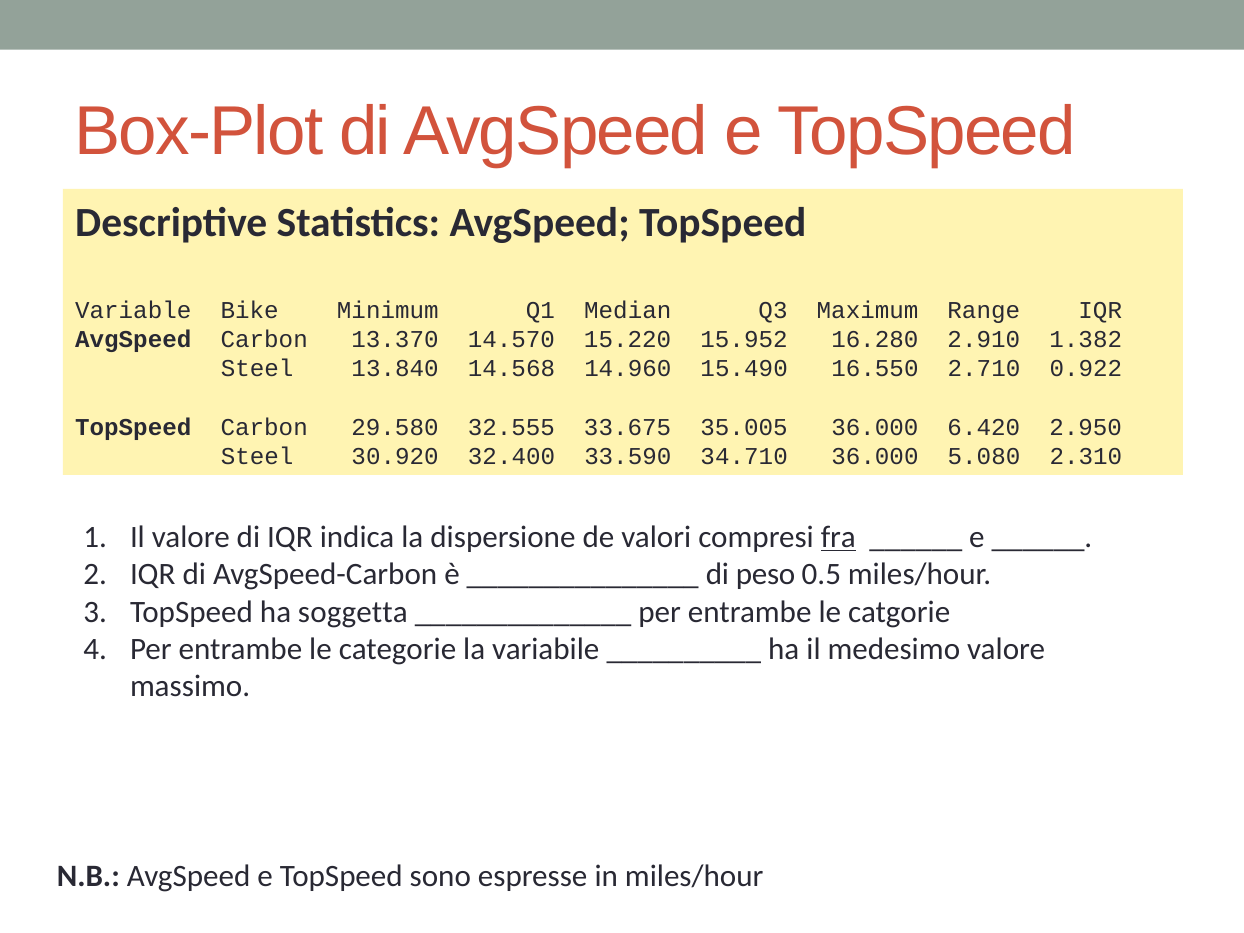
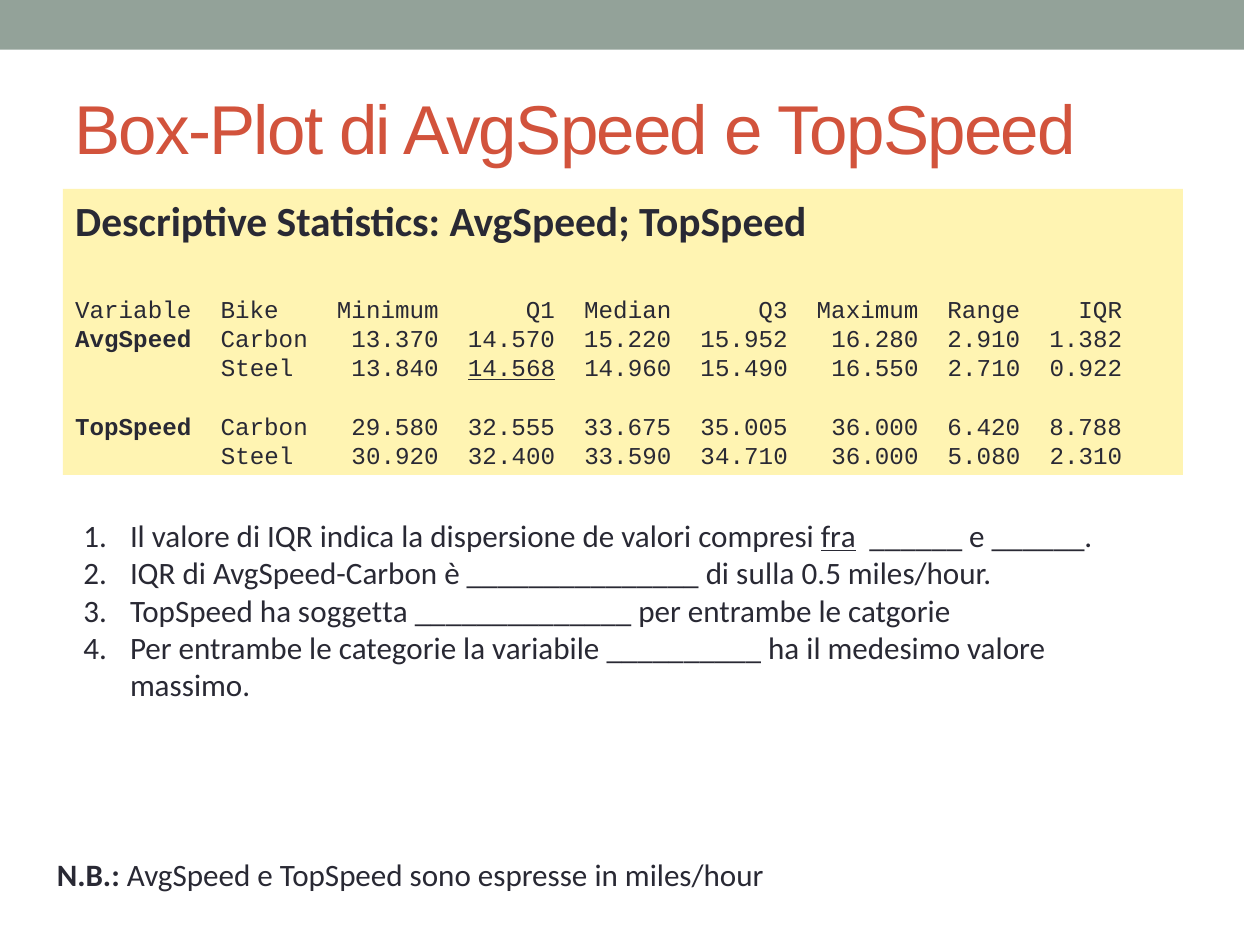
14.568 underline: none -> present (511, 369)
2.950: 2.950 -> 8.788 (1086, 427)
peso: peso -> sulla (765, 574)
